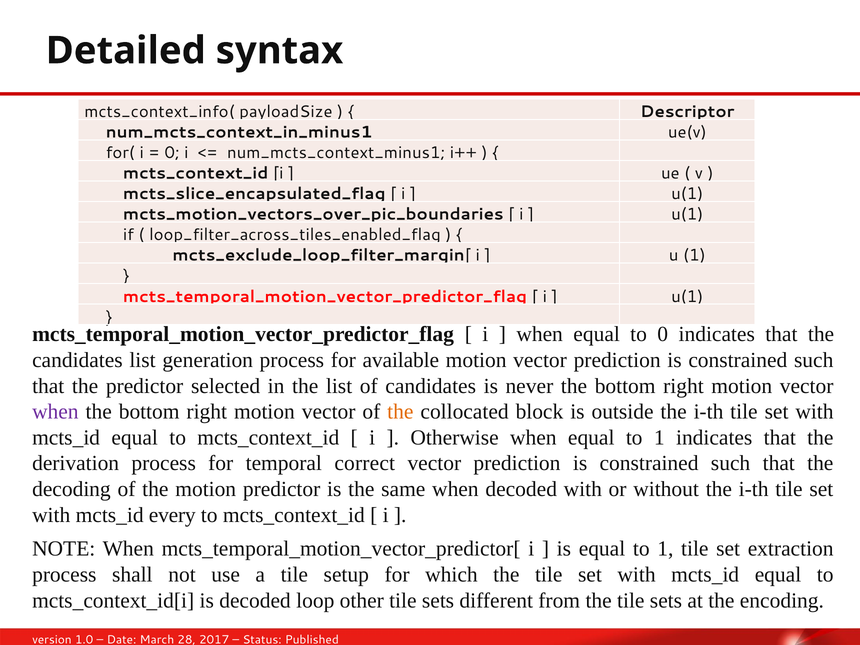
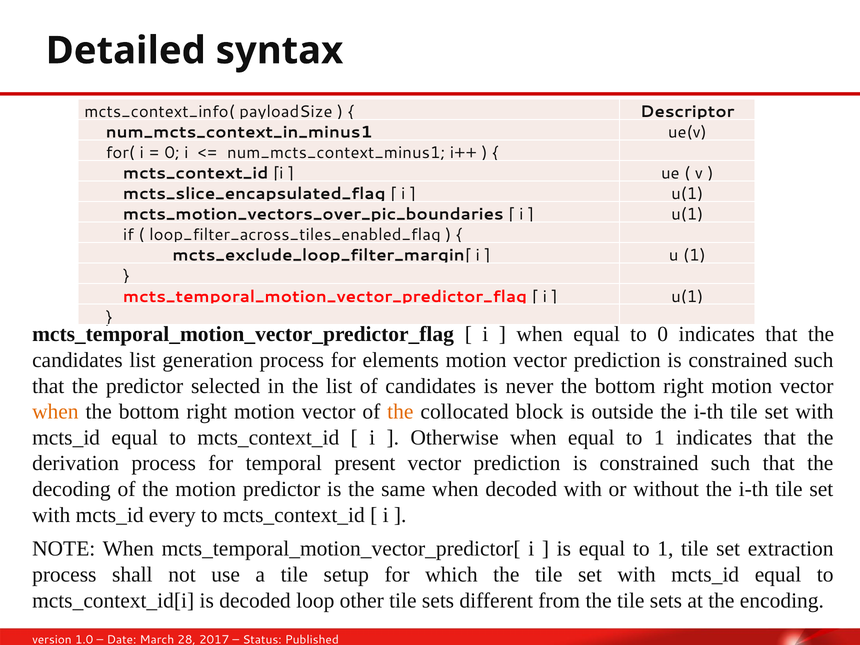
available: available -> elements (401, 360)
when colour: purple -> orange (55, 412)
correct: correct -> present (365, 463)
